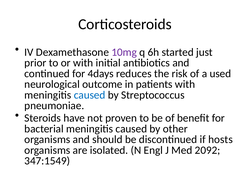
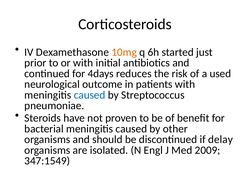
10mg colour: purple -> orange (124, 52)
hosts: hosts -> delay (220, 139)
2092: 2092 -> 2009 (208, 150)
